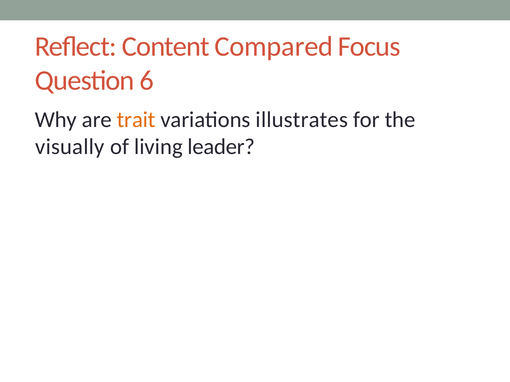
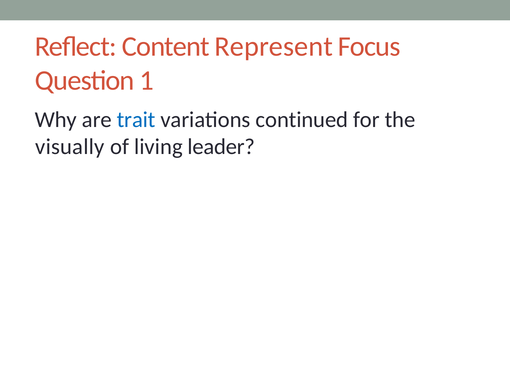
Compared: Compared -> Represent (274, 47)
6: 6 -> 1 (147, 81)
trait colour: orange -> blue (136, 120)
illustrates: illustrates -> continued (302, 120)
